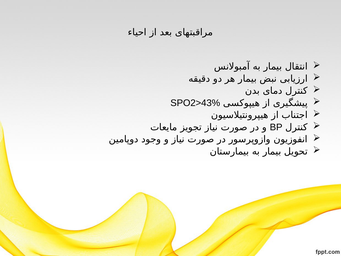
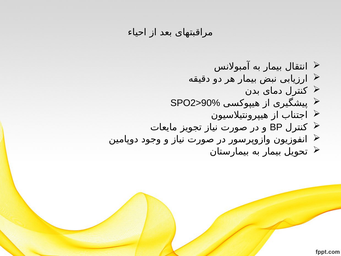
SPO2>43%: SPO2>43% -> SPO2>90% (195, 103)
